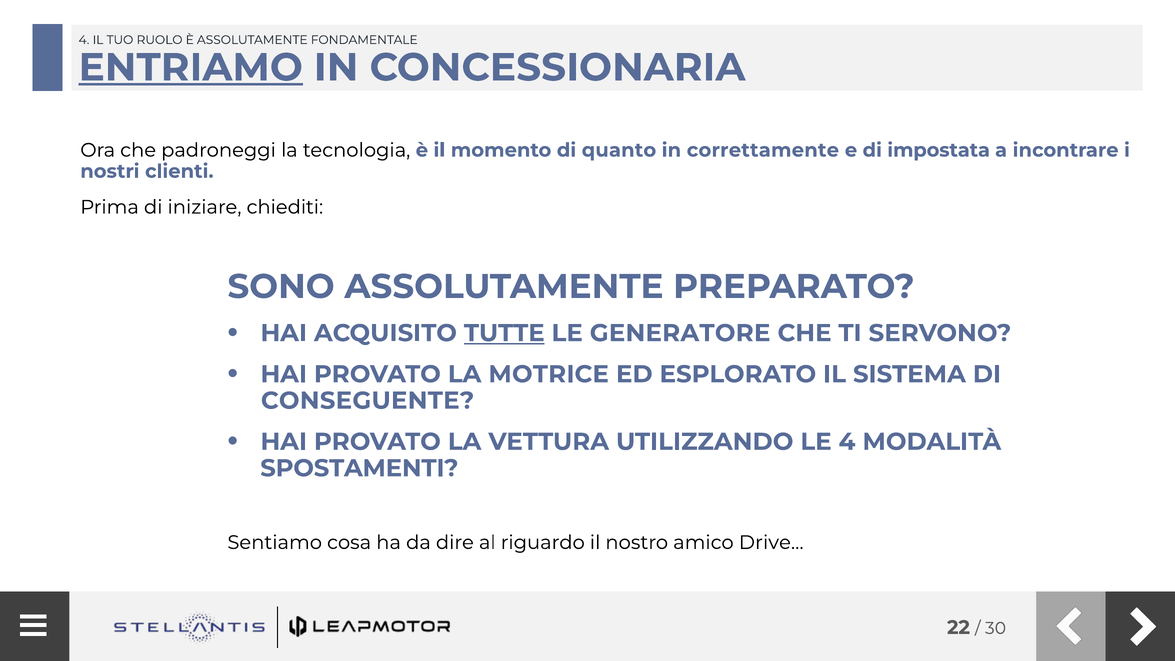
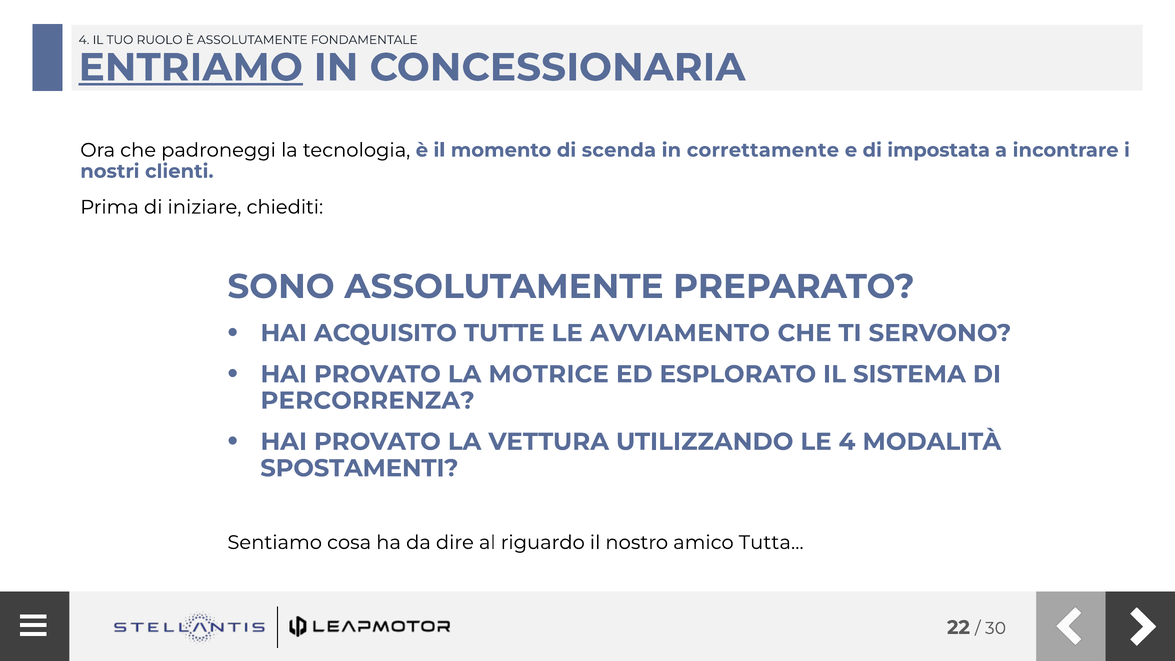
quanto: quanto -> scenda (619, 150)
TUTTE underline: present -> none (504, 333)
GENERATORE: GENERATORE -> AVVIAMENTO (680, 333)
CONSEGUENTE: CONSEGUENTE -> PERCORRENZA (368, 401)
Drive: Drive -> Tutta (771, 542)
